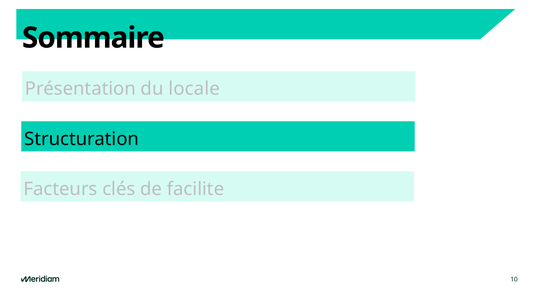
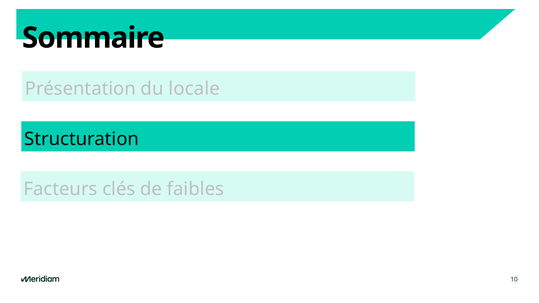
facilite: facilite -> faibles (195, 189)
